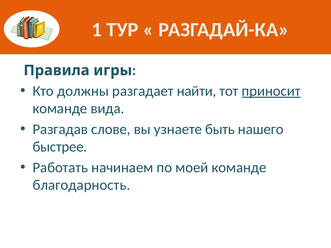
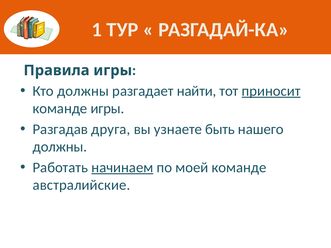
команде вида: вида -> игры (107, 109)
слове: слове -> друга (111, 129)
быстрее: быстрее -> должны (60, 147)
начинаем underline: none -> present (122, 168)
благодарность: благодарность -> австралийские (81, 185)
